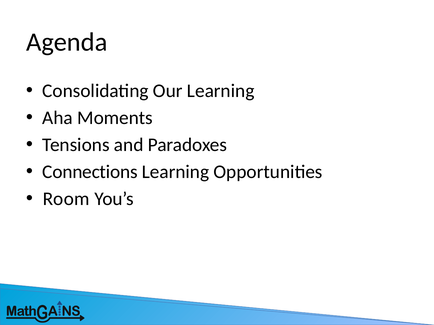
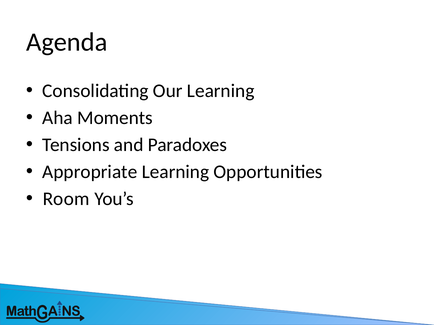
Connections: Connections -> Appropriate (90, 172)
